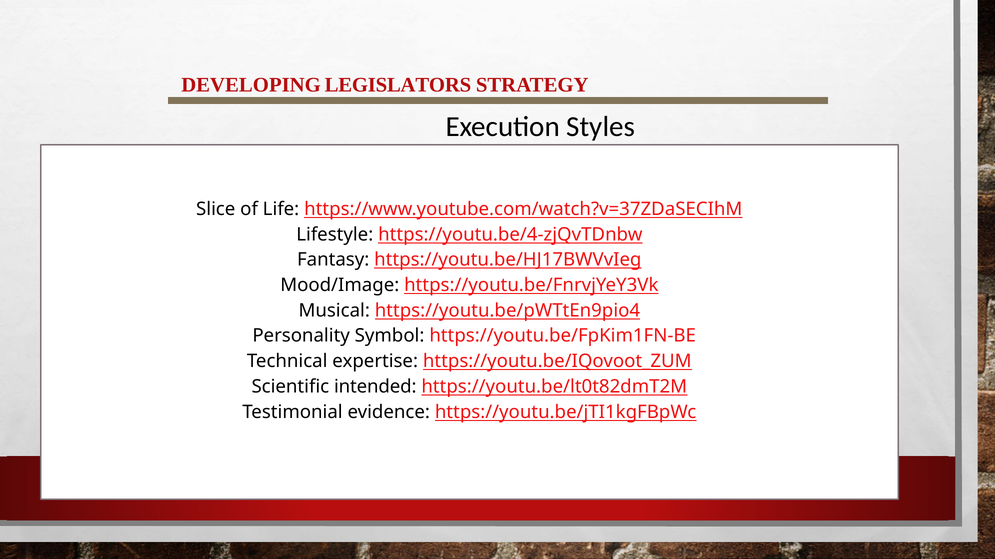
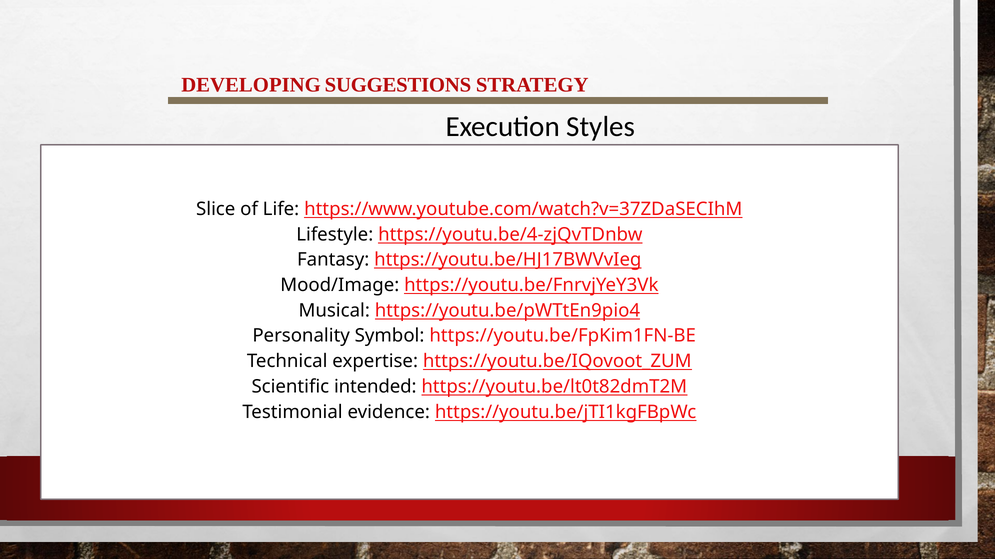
LEGISLATORS: LEGISLATORS -> SUGGESTIONS (398, 85)
